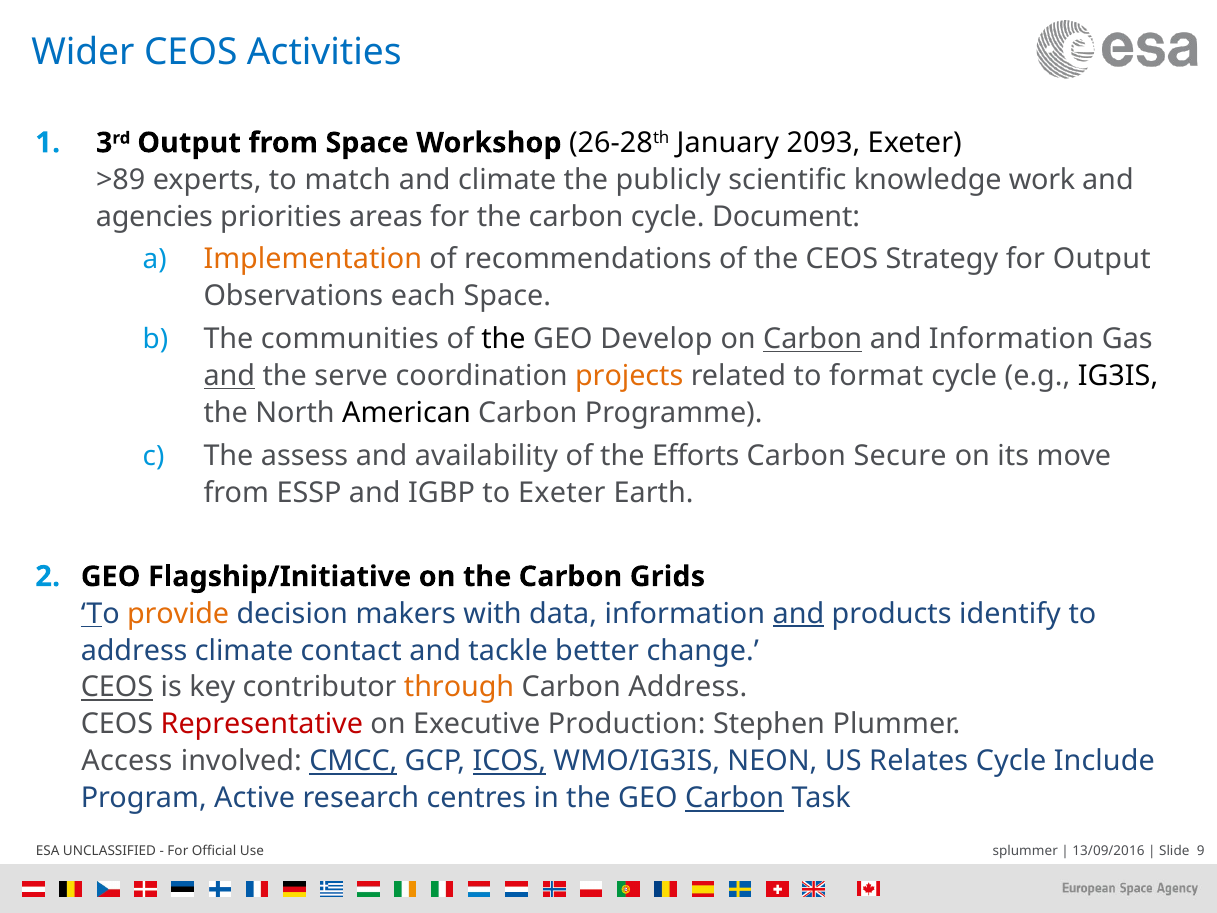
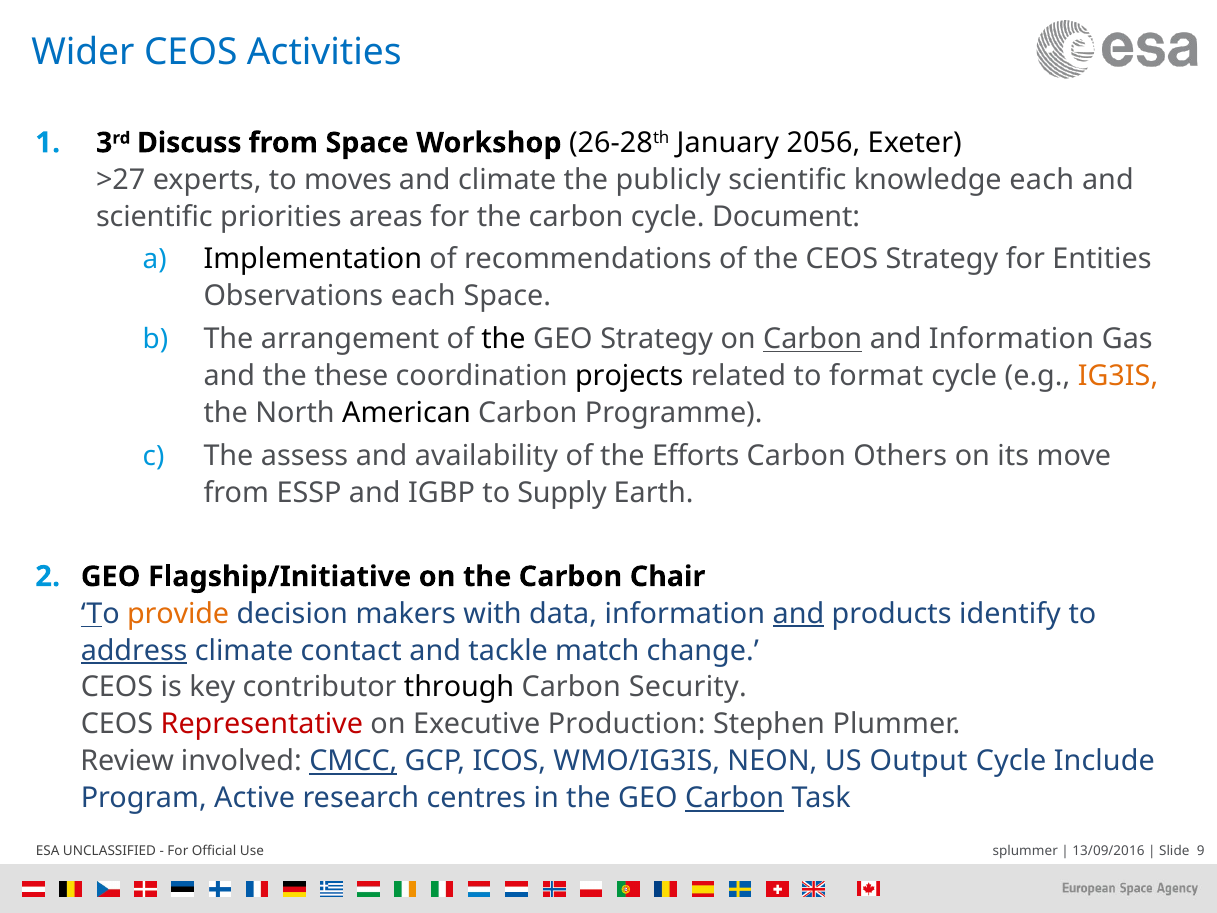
3rd Output: Output -> Discuss (189, 143)
2093: 2093 -> 2056 (823, 143)
>89: >89 -> >27 (121, 180)
match: match -> moves (348, 180)
knowledge work: work -> each (1042, 180)
agencies: agencies -> scientific (154, 217)
Implementation colour: orange -> black (313, 259)
for Output: Output -> Entities (1102, 259)
communities: communities -> arrangement (350, 339)
GEO Develop: Develop -> Strategy (657, 339)
and underline: present -> none (229, 376)
serve: serve -> these (351, 376)
projects colour: orange -> black (629, 376)
IG3IS colour: black -> orange (1118, 376)
Secure: Secure -> Others (900, 456)
to Exeter: Exeter -> Supply (562, 493)
Grids: Grids -> Chair (668, 576)
address underline: none -> present (134, 650)
better: better -> match (597, 650)
CEOS underline: present -> none (117, 687)
through colour: orange -> black (459, 687)
Carbon Address: Address -> Security (688, 687)
Access: Access -> Review (127, 761)
ICOS underline: present -> none (509, 761)
Relates: Relates -> Output (919, 761)
